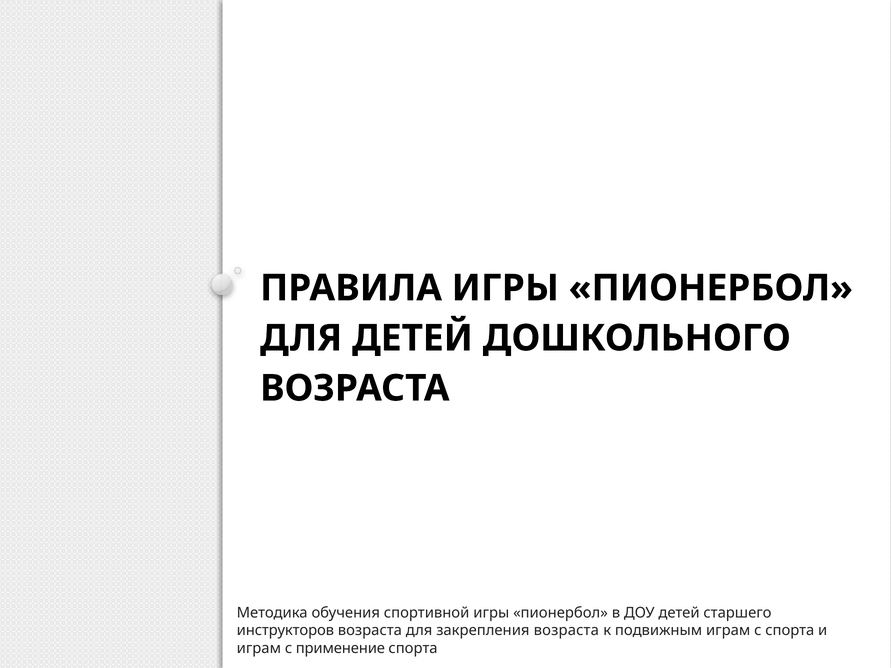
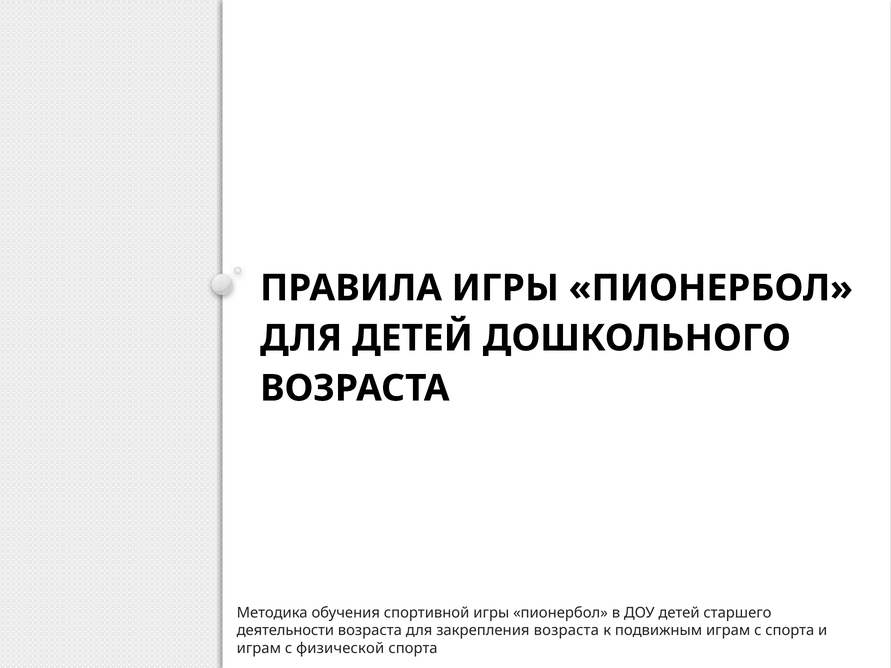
инструкторов: инструкторов -> деятельности (285, 631)
применение: применение -> физической (340, 649)
